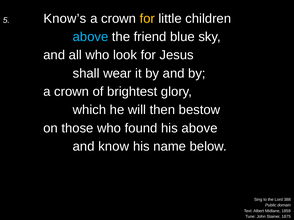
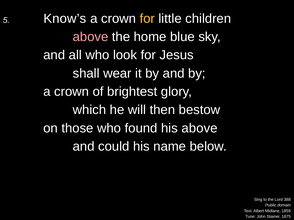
above colour: light blue -> pink (91, 37)
friend: friend -> home (150, 37)
know: know -> could (114, 147)
